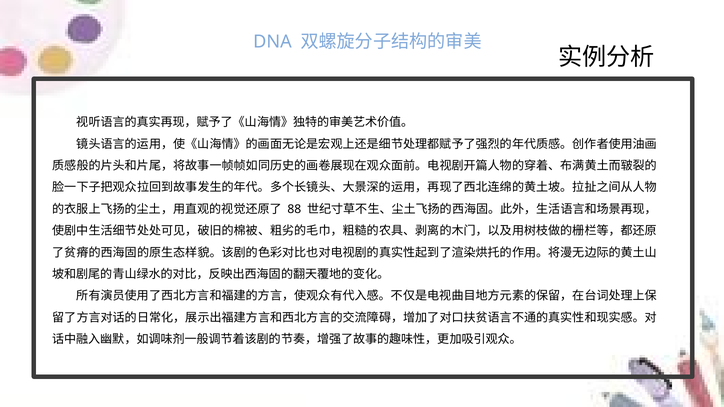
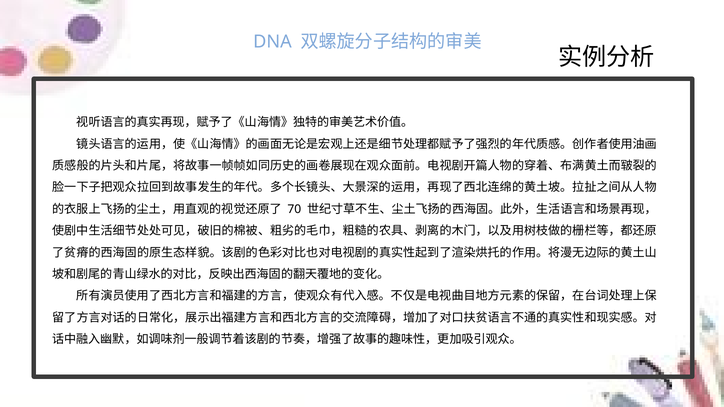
88: 88 -> 70 (294, 209)
